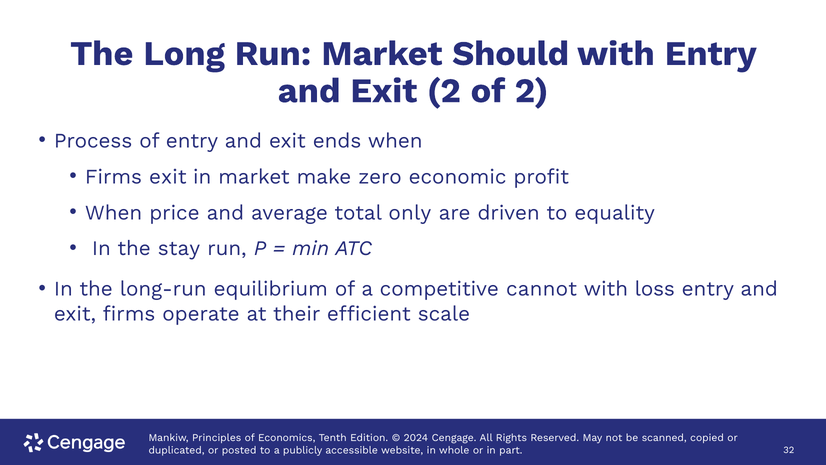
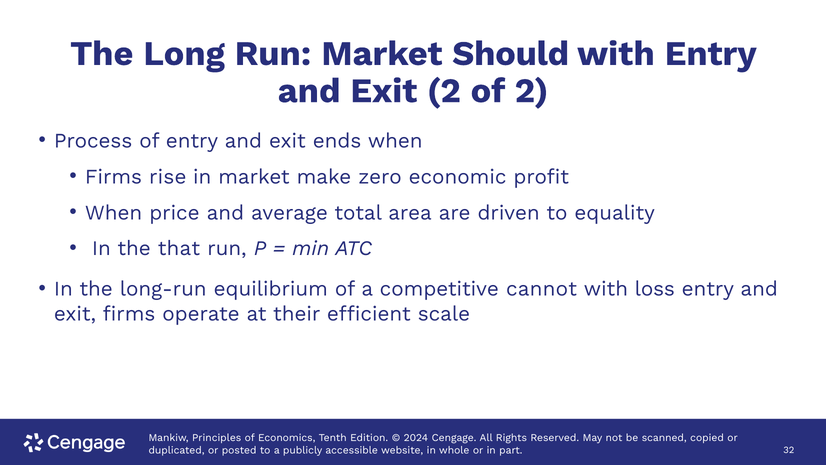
Firms exit: exit -> rise (168, 177)
only: only -> area (410, 213)
stay: stay -> that (179, 248)
